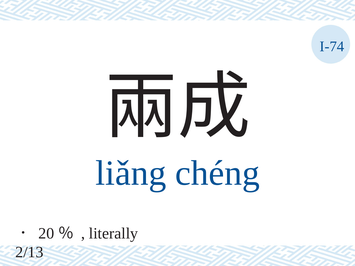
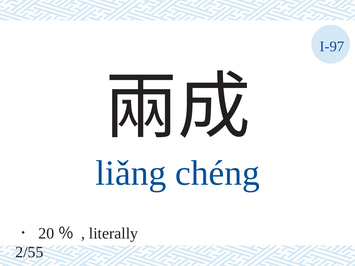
I-74: I-74 -> I-97 (332, 46)
2/13: 2/13 -> 2/55 (29, 253)
